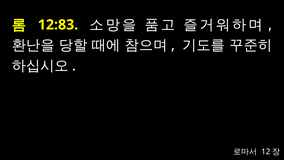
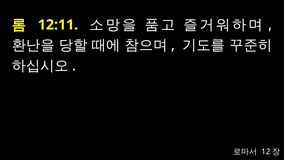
12:83: 12:83 -> 12:11 (58, 25)
